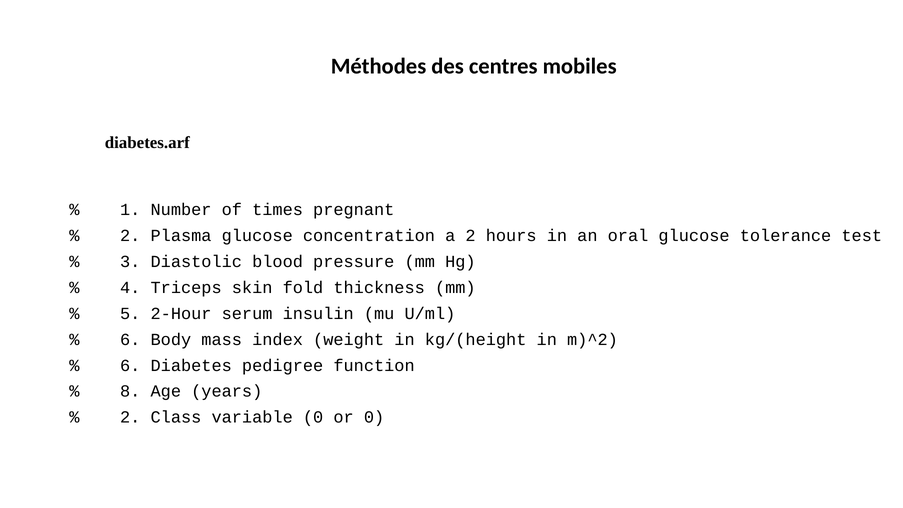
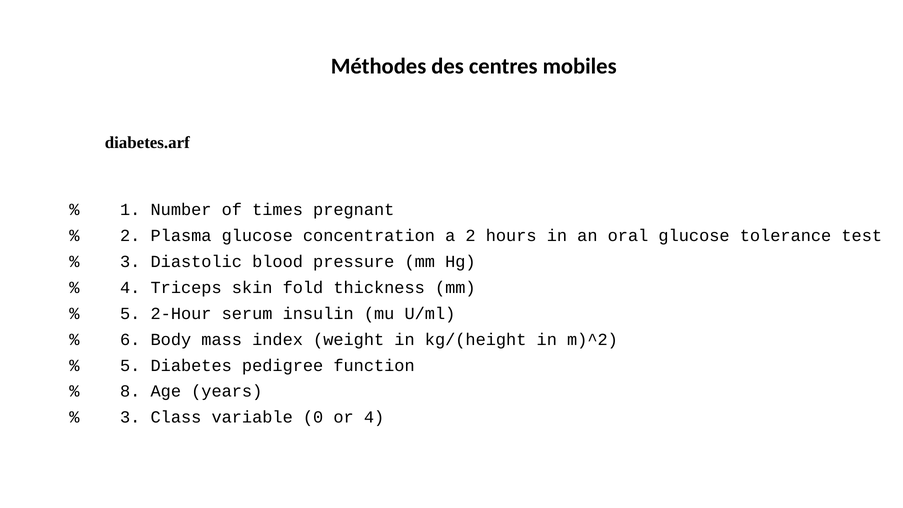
6: 6 -> 5 (130, 365)
2: 2 -> 3 (130, 417)
or 0: 0 -> 4 (374, 417)
